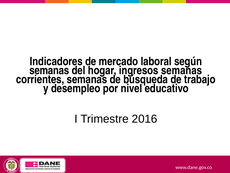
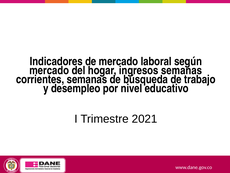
semanas: semanas -> mercado (49, 70)
2016: 2016 -> 2021 (145, 119)
